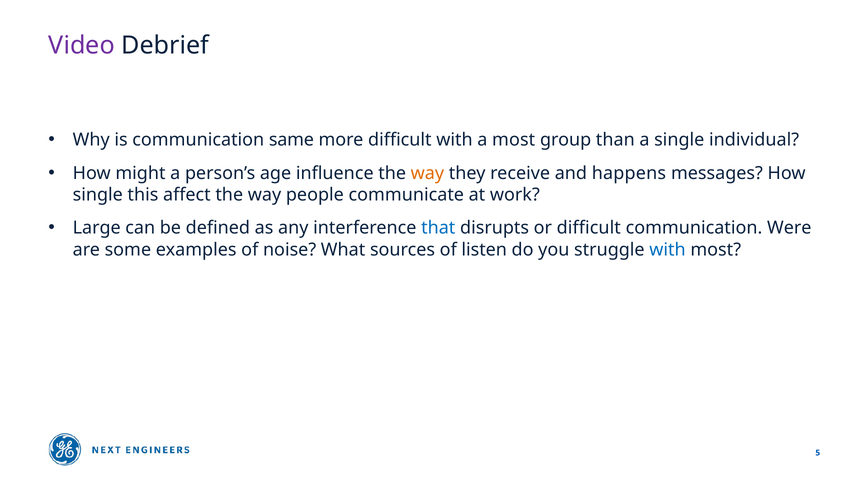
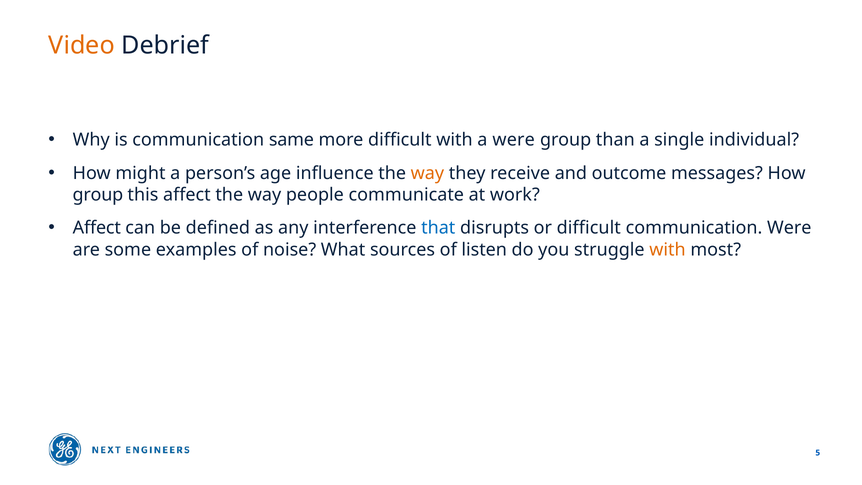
Video colour: purple -> orange (82, 45)
a most: most -> were (514, 140)
happens: happens -> outcome (629, 173)
single: single -> group (98, 195)
Large: Large -> Affect (97, 228)
with colour: blue -> orange (668, 250)
